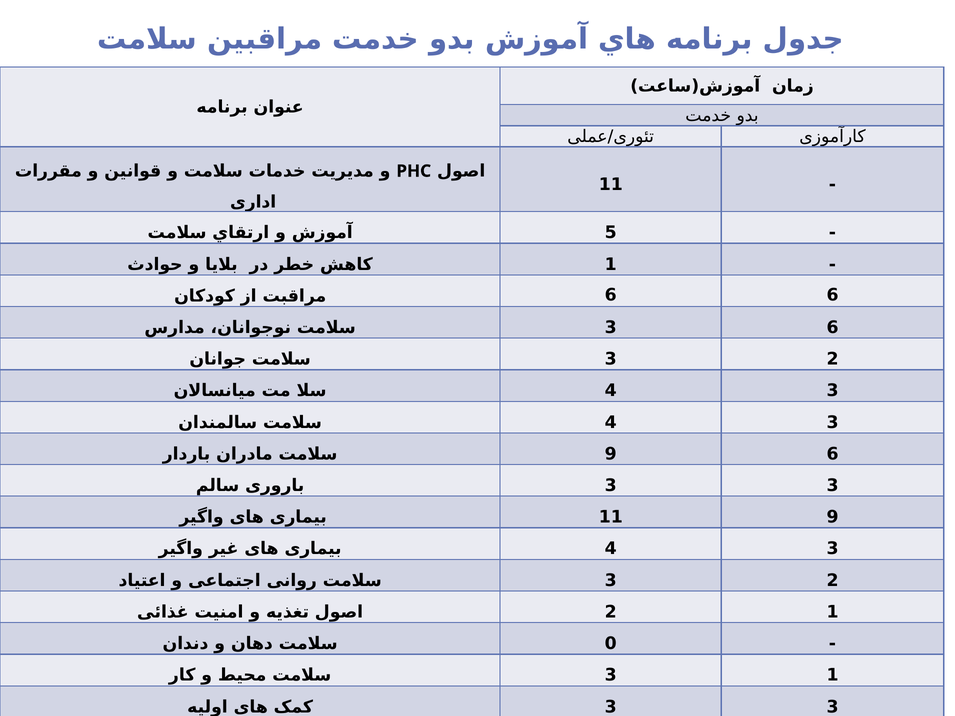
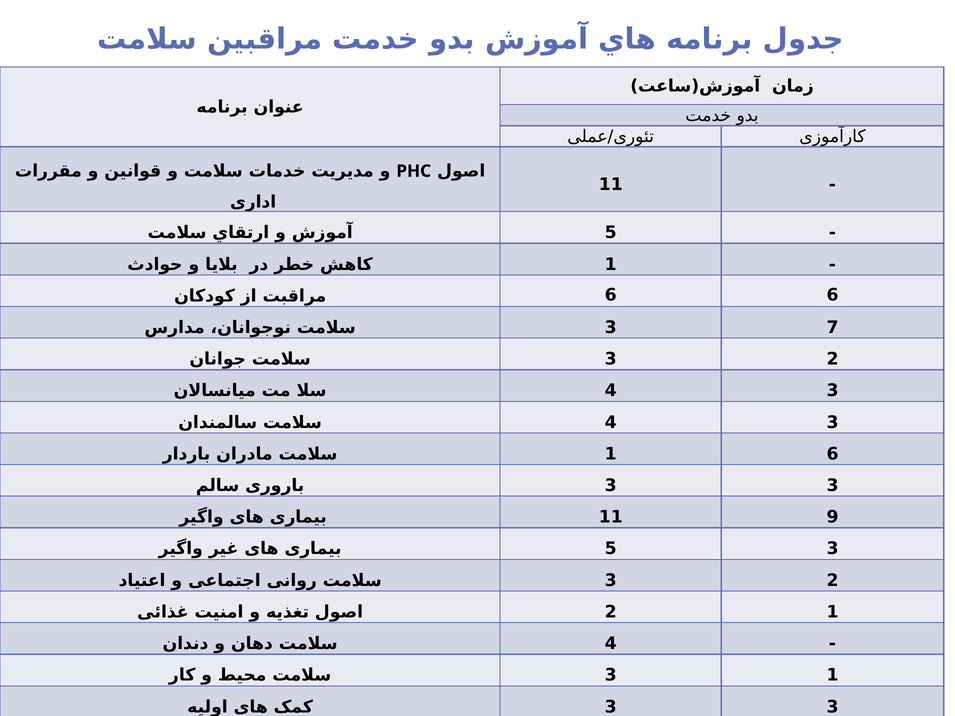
3 6: 6 -> 7 (833, 328)
9: 9 -> 1 (611, 454)
4: 4 -> 5 (611, 549)
0: 0 -> 4 (611, 644)
